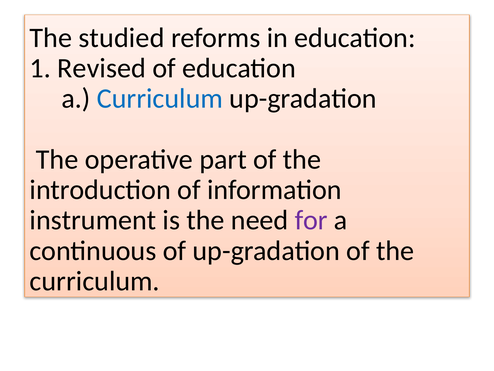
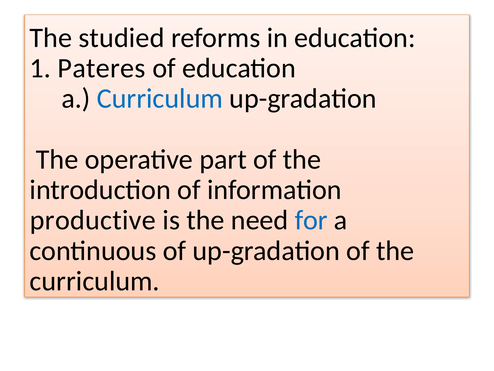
Revised: Revised -> Pateres (102, 68)
instrument: instrument -> productive (93, 220)
for colour: purple -> blue (311, 220)
